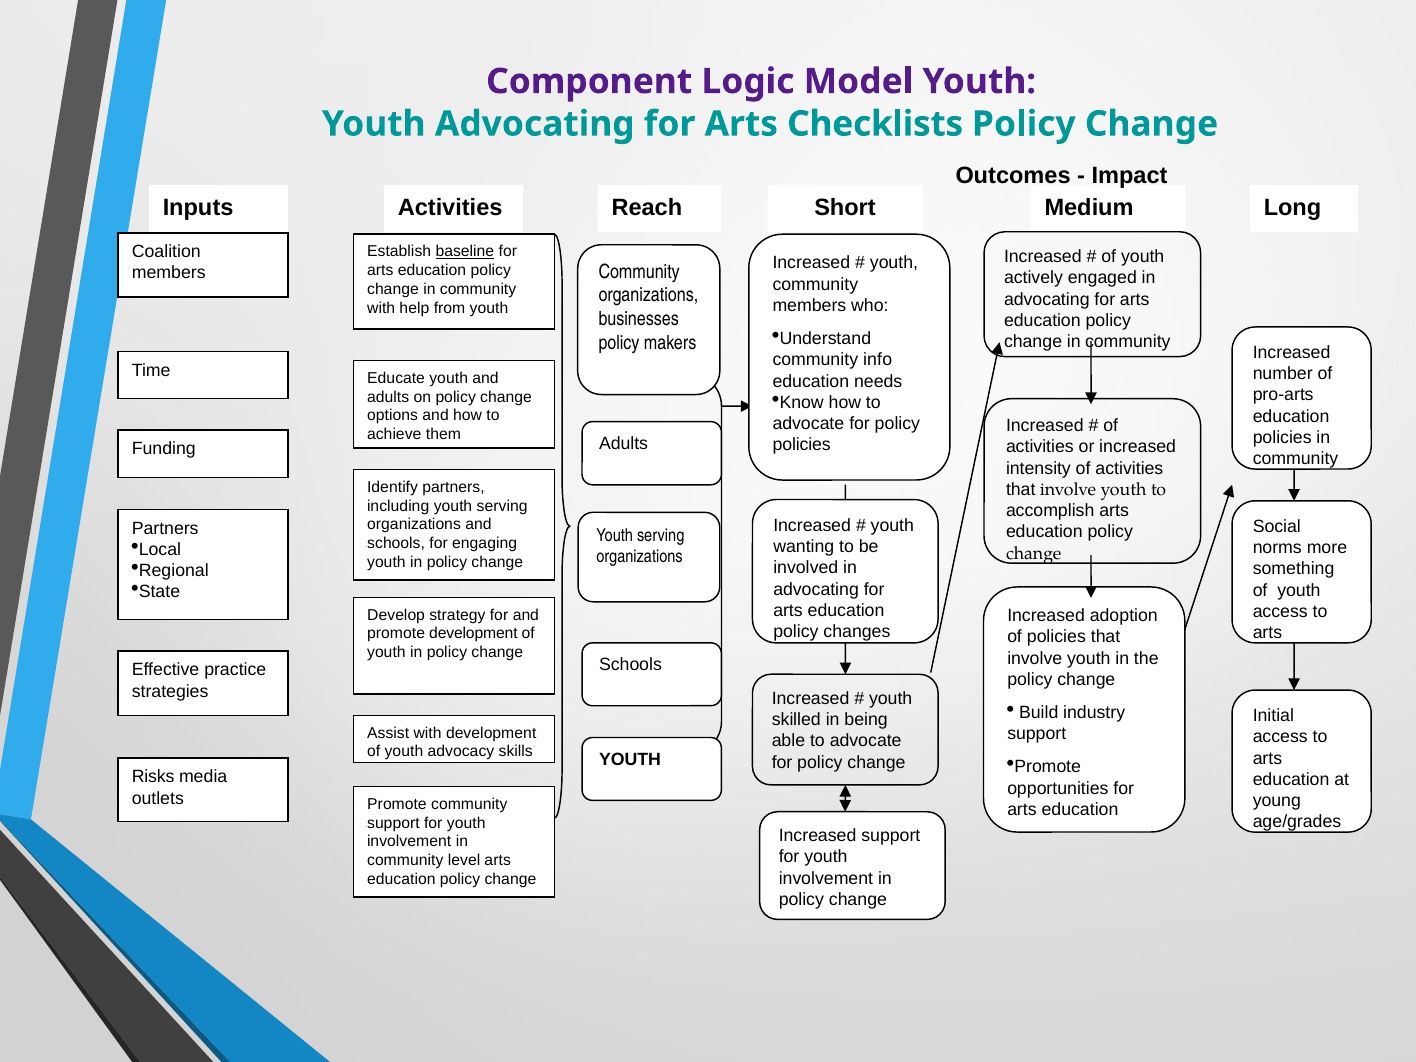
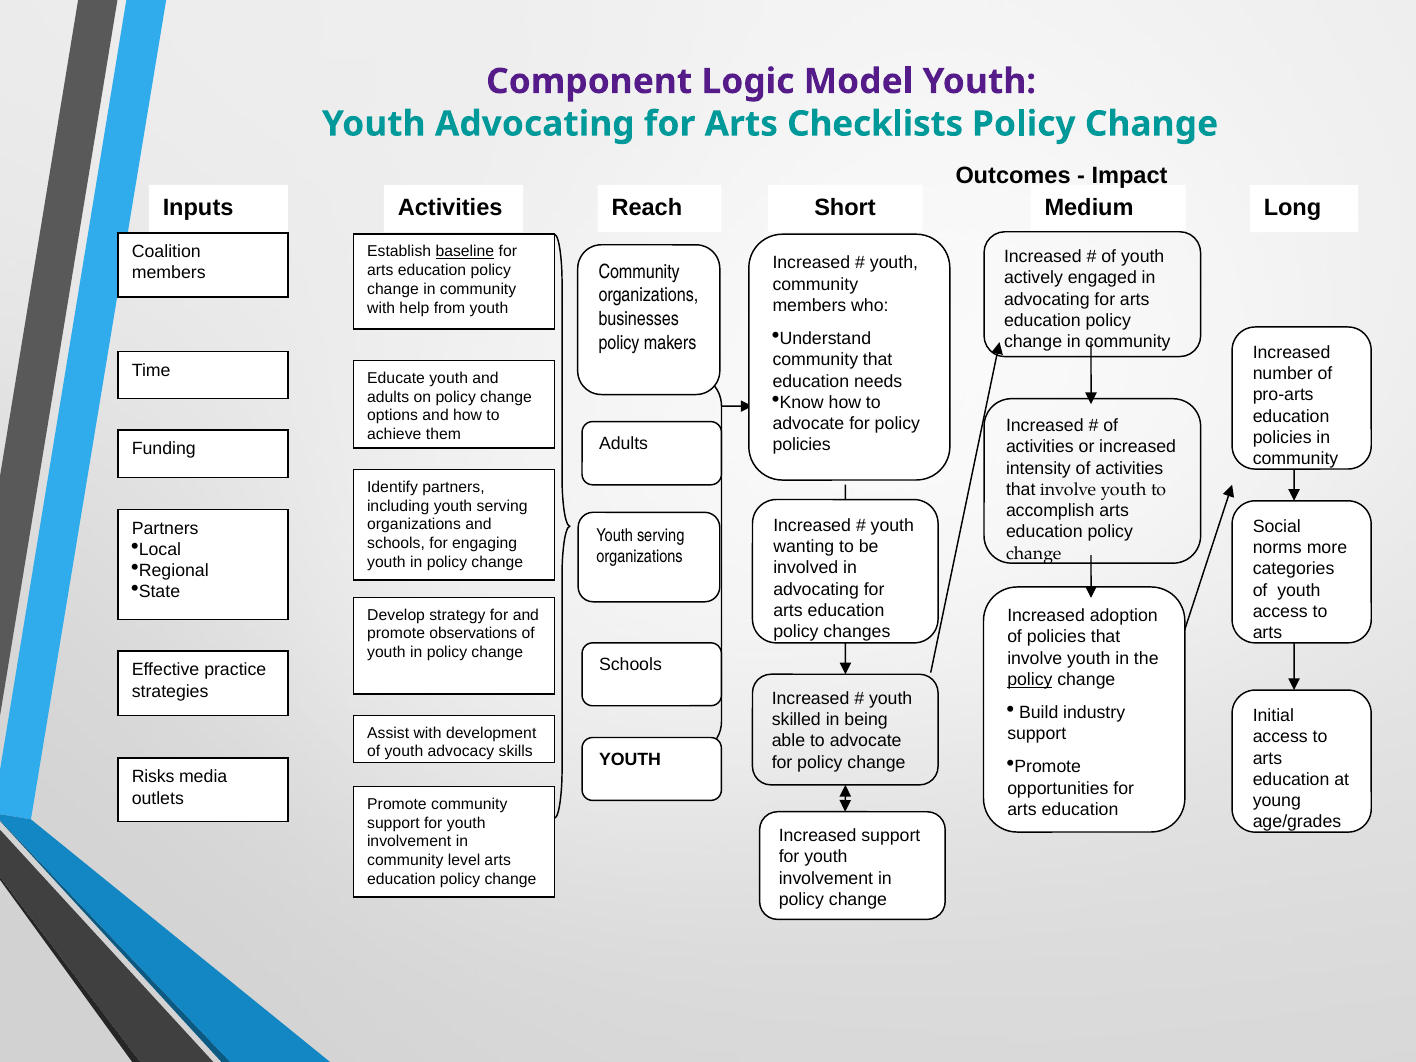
community info: info -> that (878, 360)
something: something -> categories (1294, 569)
promote development: development -> observations (473, 634)
policy underline: none -> present (1030, 680)
